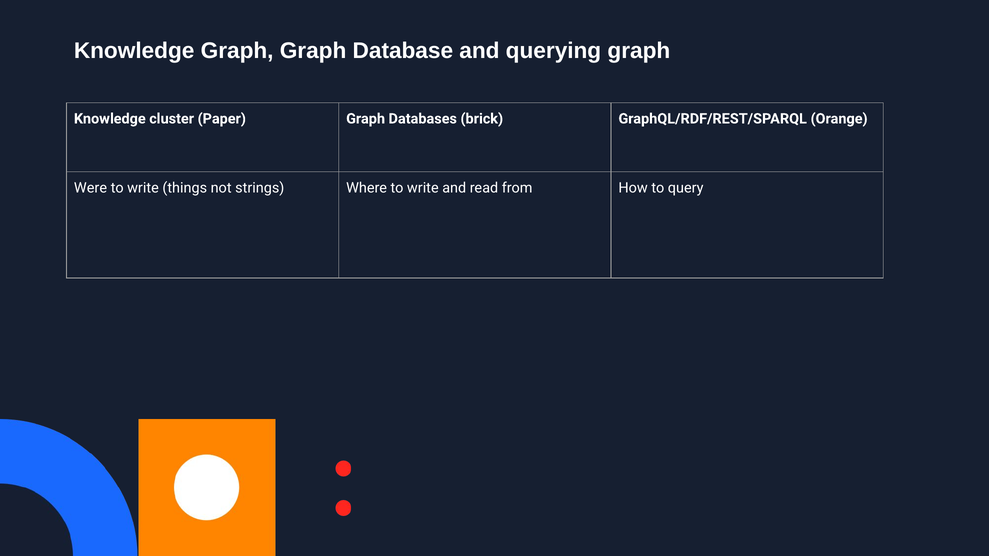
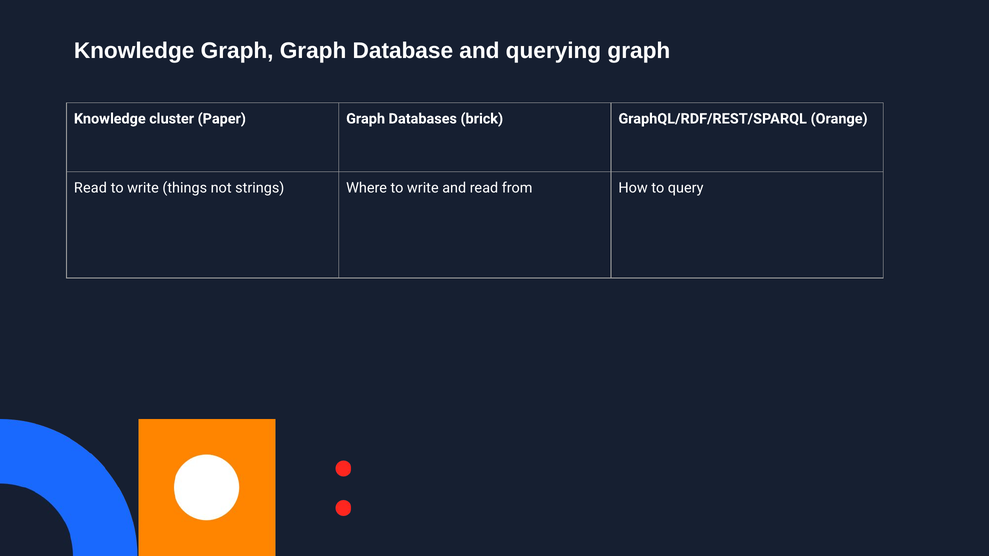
Were: Were -> Read (90, 188)
